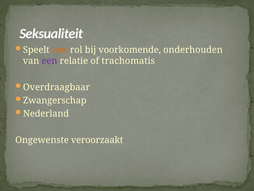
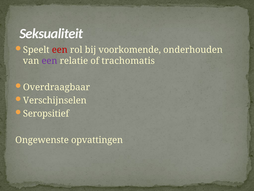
een colour: orange -> red (60, 50)
Zwangerschap: Zwangerschap -> Verschijnselen (55, 100)
Nederland: Nederland -> Seropsitief (46, 113)
veroorzaakt: veroorzaakt -> opvattingen (97, 140)
